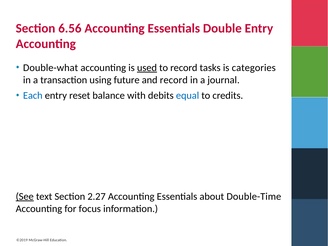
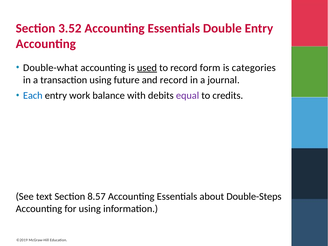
6.56: 6.56 -> 3.52 (70, 28)
tasks: tasks -> form (210, 68)
reset: reset -> work (80, 96)
equal colour: blue -> purple (188, 96)
See underline: present -> none (25, 196)
2.27: 2.27 -> 8.57 (97, 196)
Double-Time: Double-Time -> Double-Steps (254, 196)
for focus: focus -> using (90, 209)
